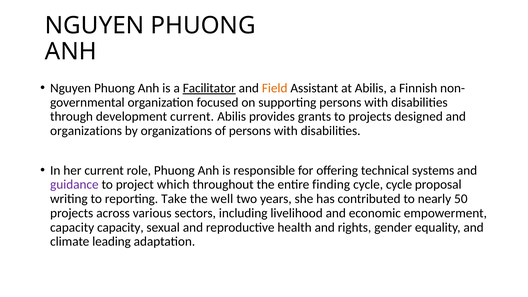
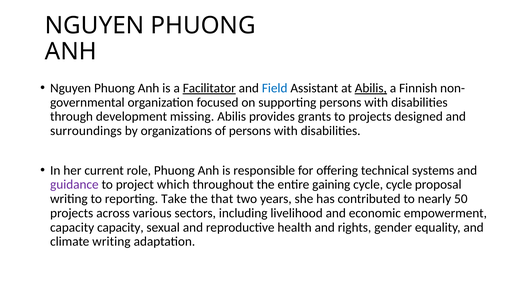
Field colour: orange -> blue (275, 88)
Abilis underline: none -> present (371, 88)
development current: current -> missing (192, 117)
organizations: organizations -> surroundings (86, 131)
finding: finding -> gaining (331, 185)
well: well -> that (222, 199)
climate leading: leading -> writing (111, 242)
